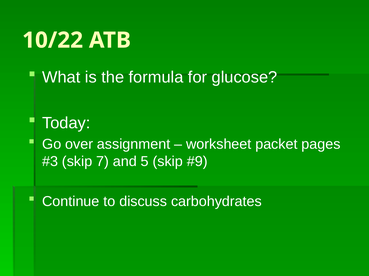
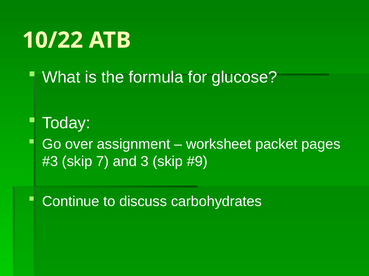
5: 5 -> 3 (145, 162)
